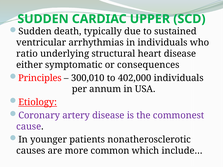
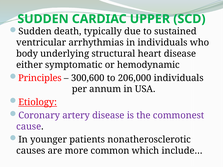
ratio: ratio -> body (27, 54)
consequences: consequences -> hemodynamic (148, 65)
300,010: 300,010 -> 300,600 (88, 78)
402,000: 402,000 -> 206,000 (135, 78)
